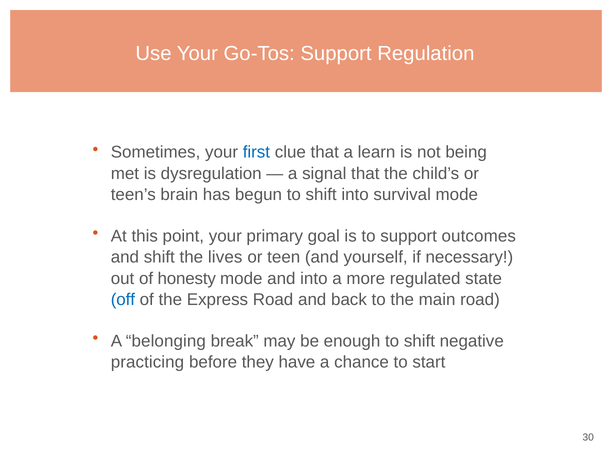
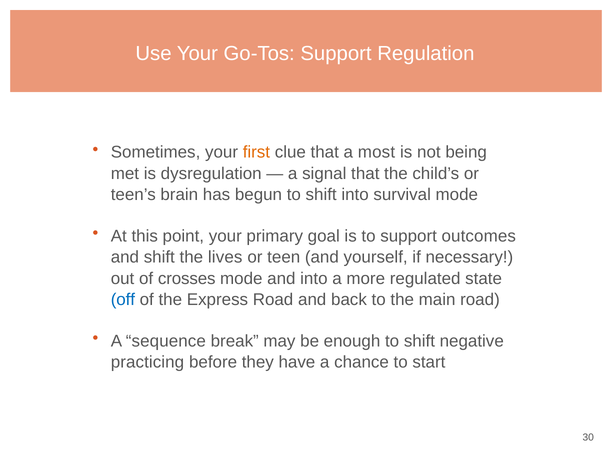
first colour: blue -> orange (256, 153)
learn: learn -> most (376, 153)
honesty: honesty -> crosses (187, 279)
belonging: belonging -> sequence (166, 341)
